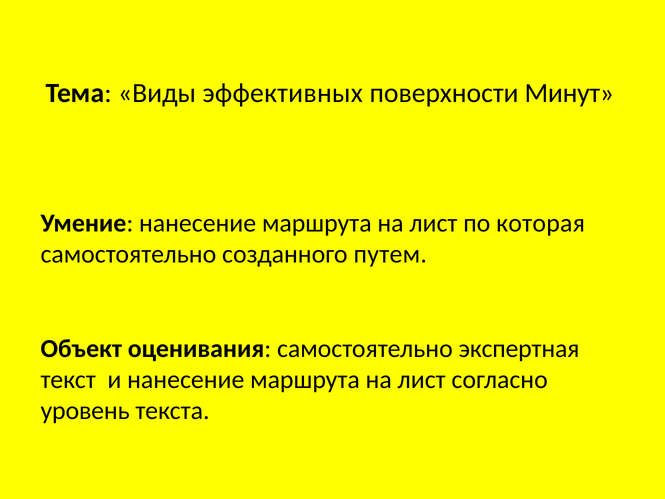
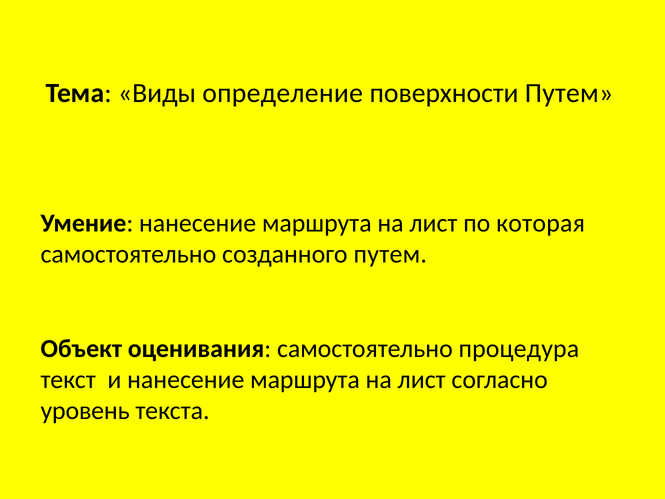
эффективных: эффективных -> определение (283, 93)
поверхности Минут: Минут -> Путем (569, 93)
экспертная: экспертная -> процедура (519, 348)
